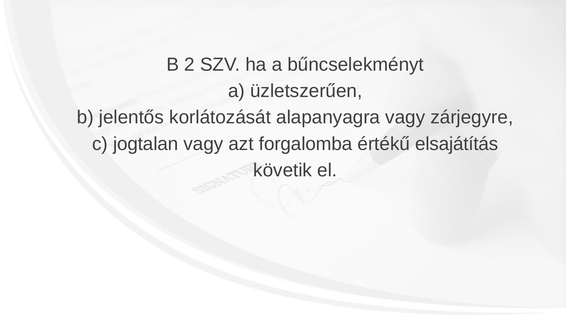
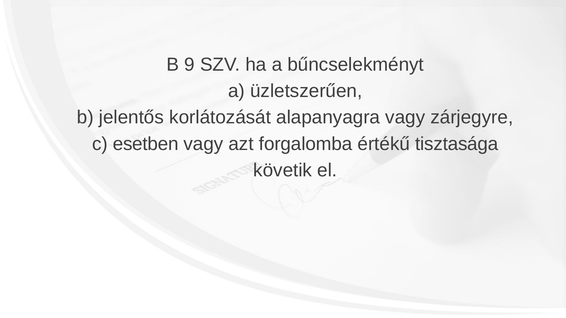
2: 2 -> 9 (190, 65)
jogtalan: jogtalan -> esetben (146, 144)
elsajátítás: elsajátítás -> tisztasága (457, 144)
